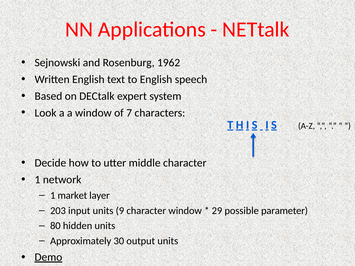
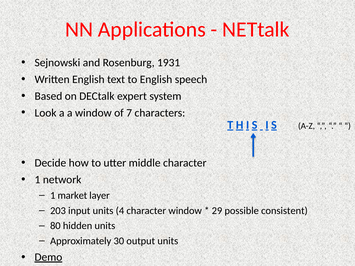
1962: 1962 -> 1931 (169, 63)
9: 9 -> 4 (120, 211)
parameter: parameter -> consistent (284, 211)
